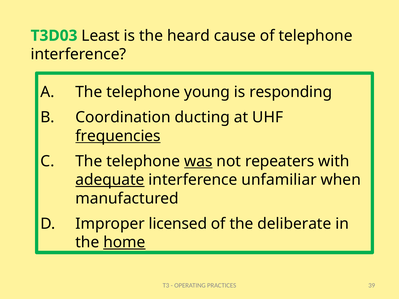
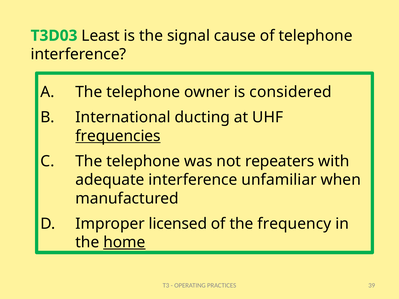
heard: heard -> signal (189, 36)
young: young -> owner (207, 92)
responding: responding -> considered (291, 92)
Coordination: Coordination -> International (123, 117)
was underline: present -> none (198, 161)
adequate underline: present -> none (110, 180)
deliberate: deliberate -> frequency (294, 224)
